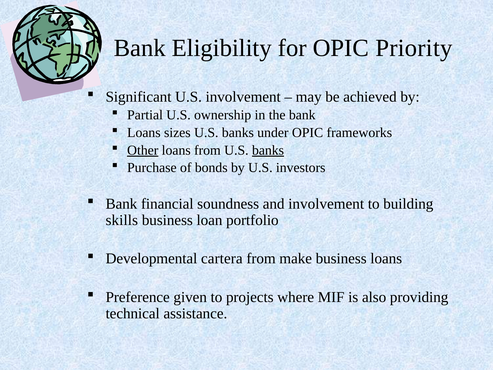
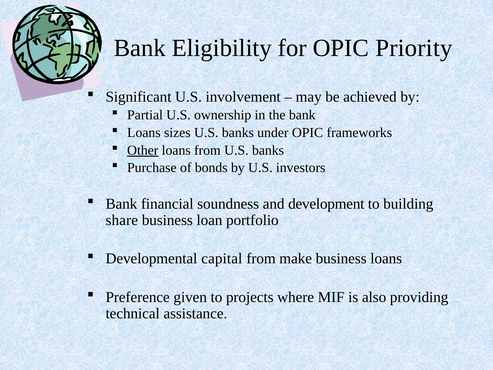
banks underline: present -> none (268, 150)
and involvement: involvement -> development (326, 204)
skills: skills -> share (122, 220)
cartera: cartera -> capital (222, 258)
